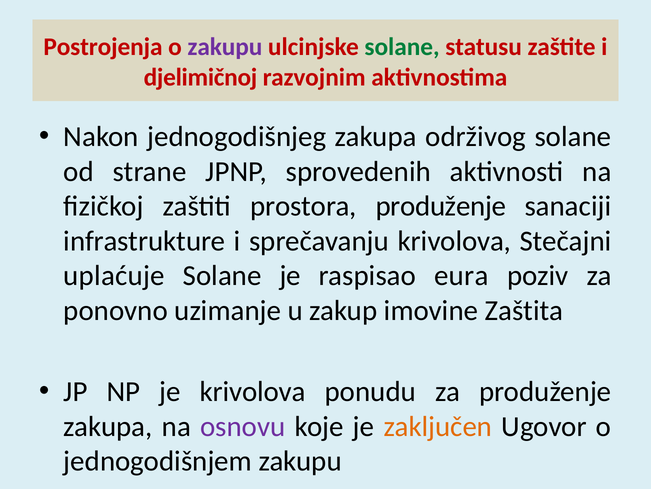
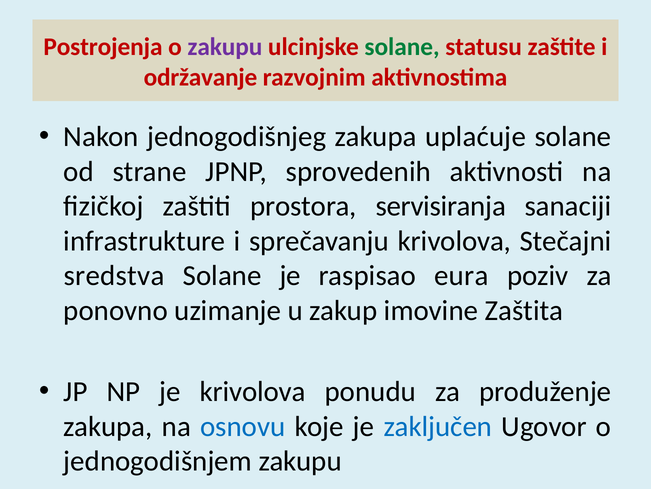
djelimičnoj: djelimičnoj -> održavanje (200, 77)
održivog: održivog -> uplaćuje (476, 137)
prostora produženje: produženje -> servisiranja (441, 206)
uplaćuje: uplaćuje -> sredstva (114, 275)
osnovu colour: purple -> blue (243, 426)
zaključen colour: orange -> blue (438, 426)
